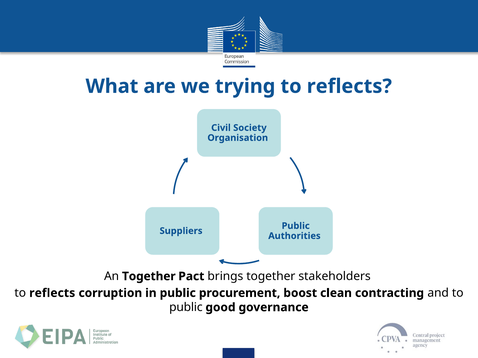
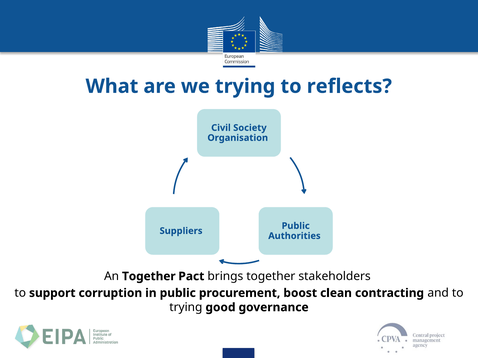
reflects: reflects -> support (52, 293)
public: public -> trying (186, 308)
